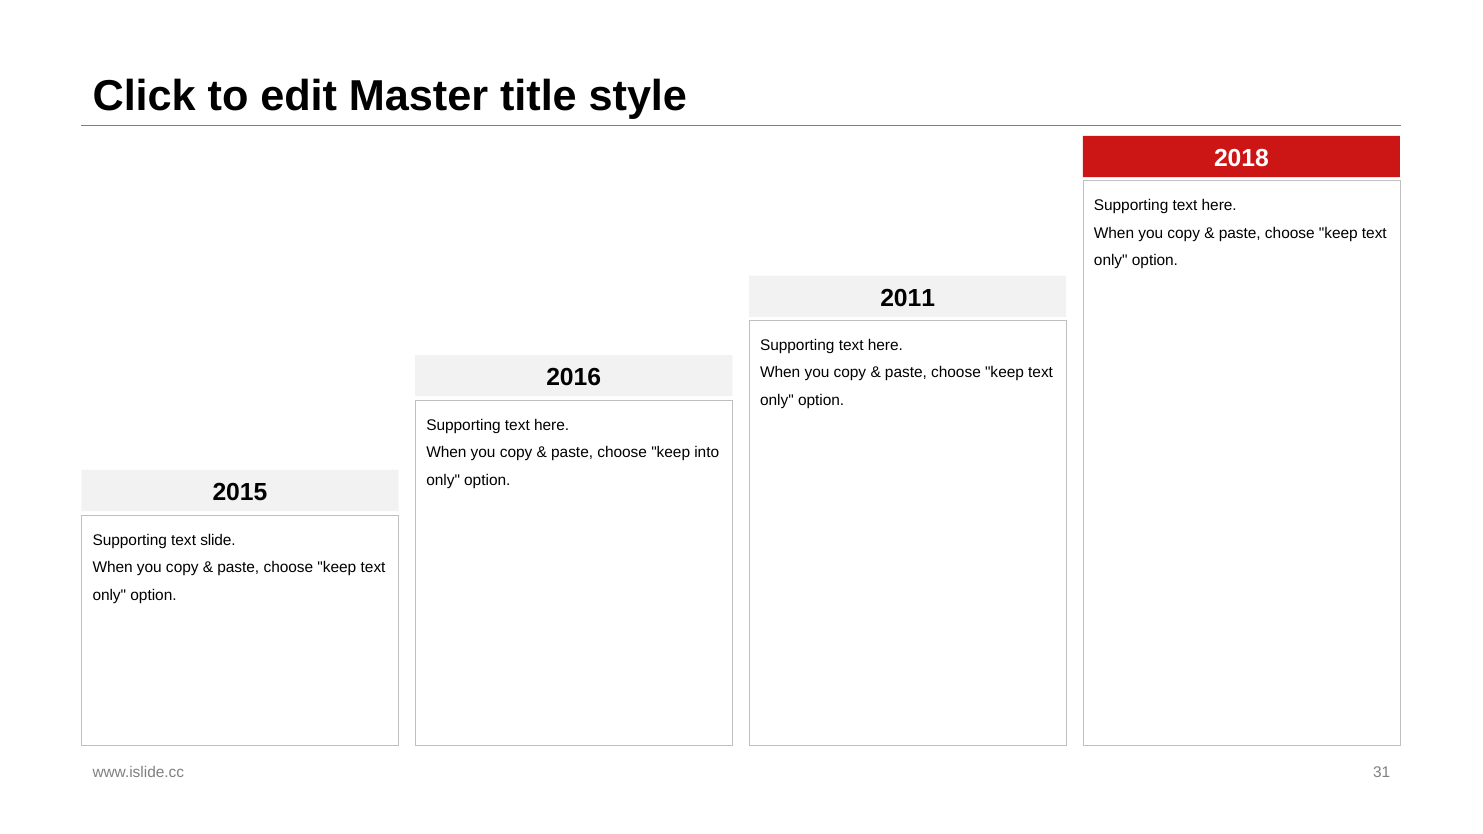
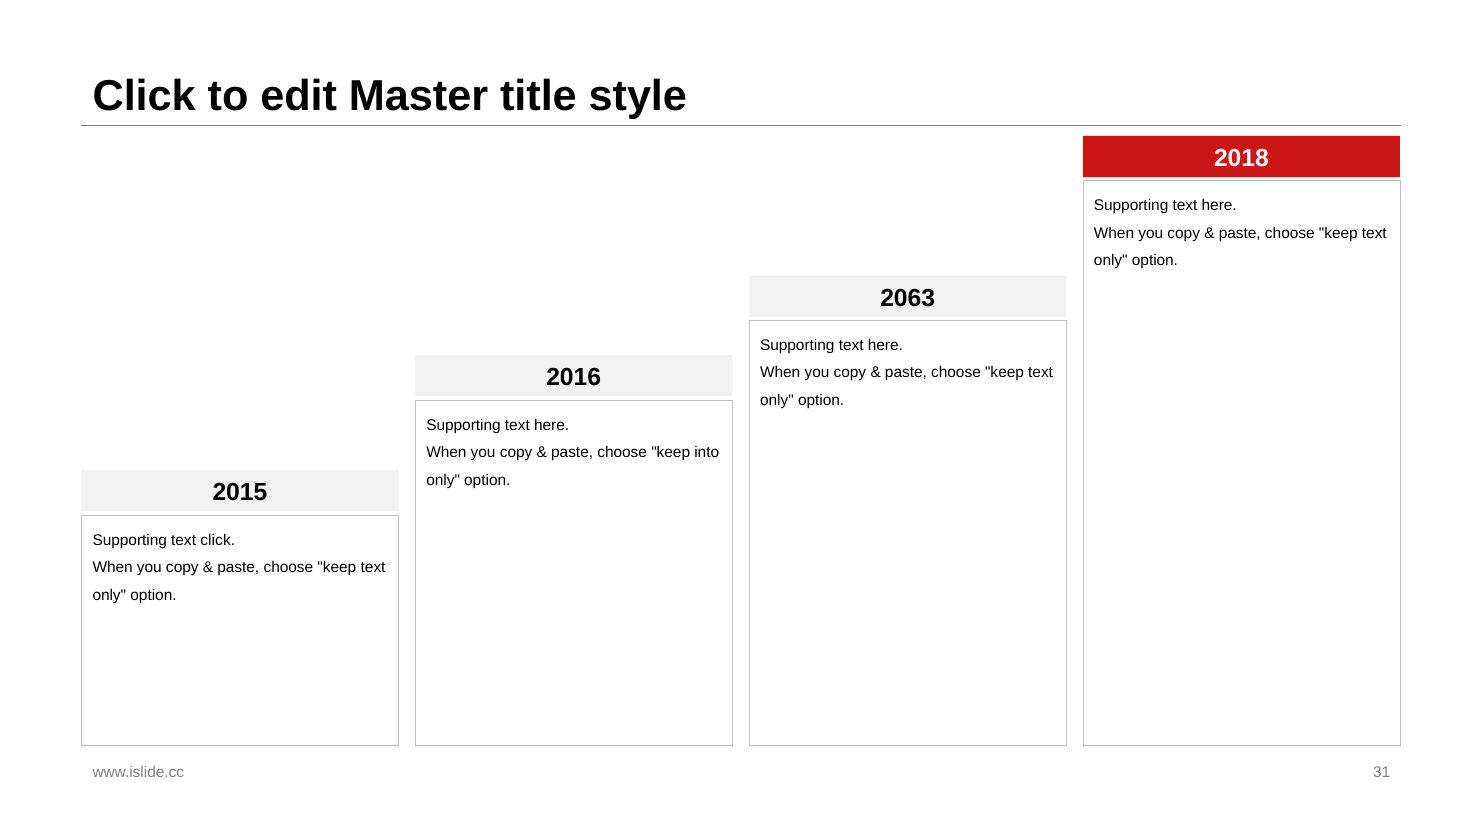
2011: 2011 -> 2063 (908, 298)
text slide: slide -> click (218, 540)
